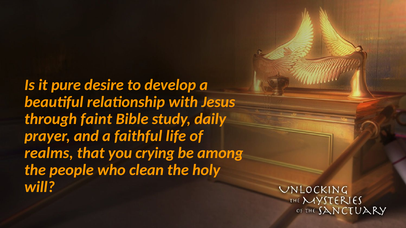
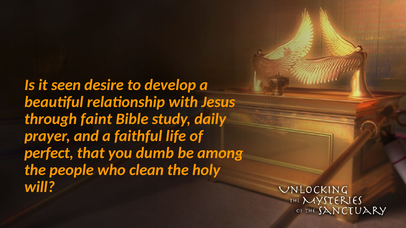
pure: pure -> seen (66, 85)
realms: realms -> perfect (49, 153)
crying: crying -> dumb (155, 153)
